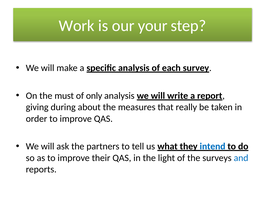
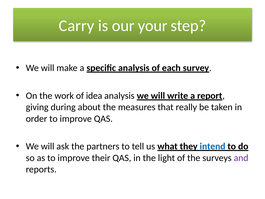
Work: Work -> Carry (76, 26)
must: must -> work (64, 96)
only: only -> idea (94, 96)
and colour: blue -> purple (241, 158)
